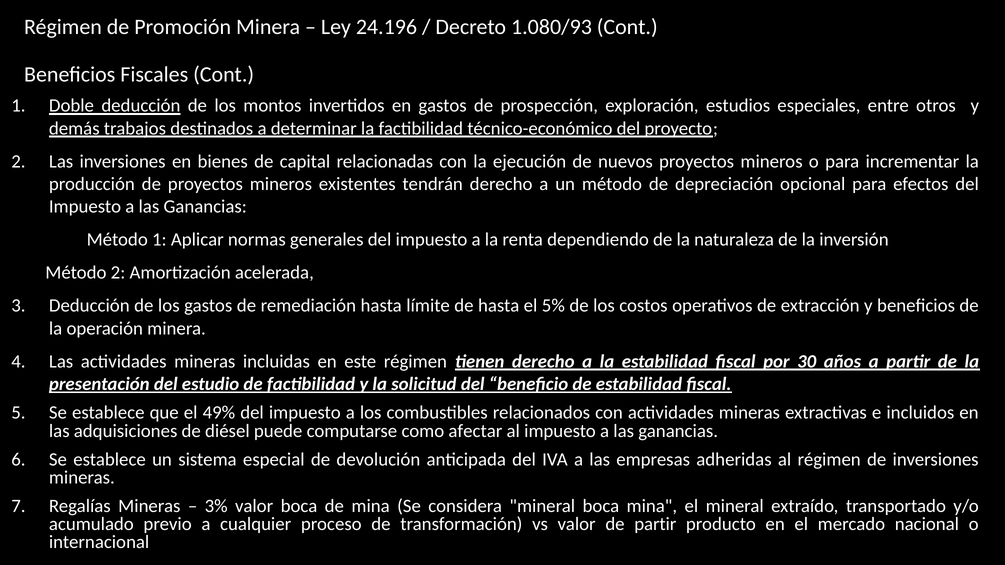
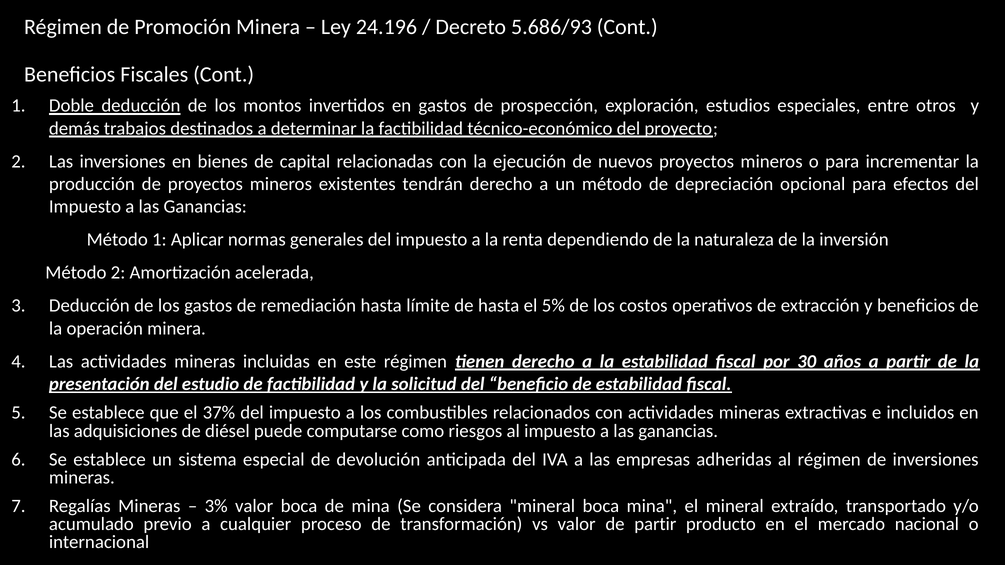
1.080/93: 1.080/93 -> 5.686/93 (551, 27)
49%: 49% -> 37% (219, 413)
afectar: afectar -> riesgos (475, 431)
